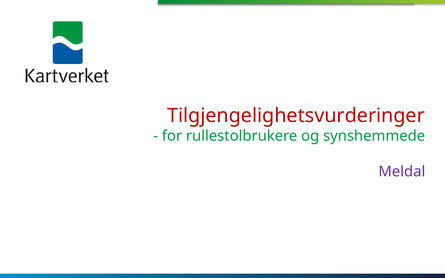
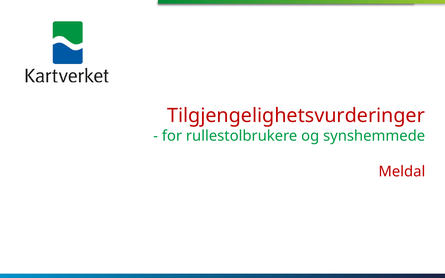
Meldal colour: purple -> red (402, 172)
